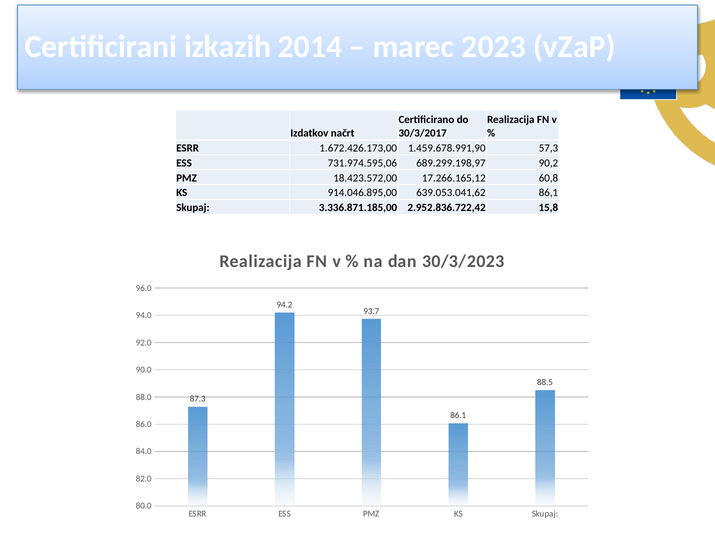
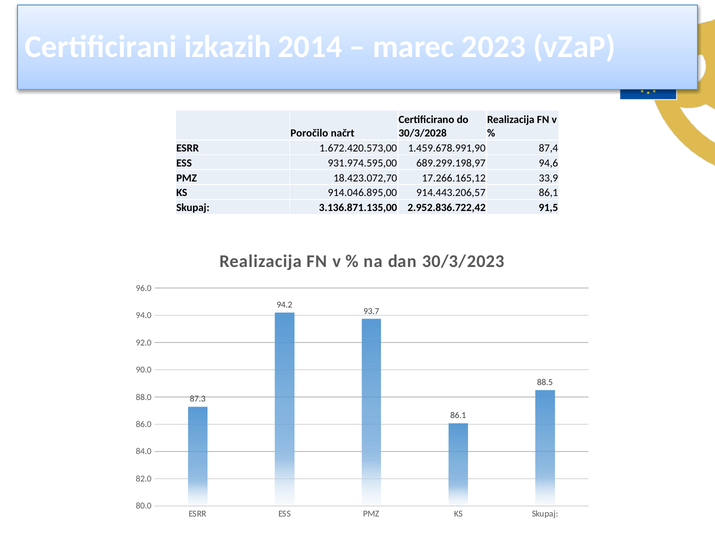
Izdatkov: Izdatkov -> Poročilo (309, 133)
30/3/2017: 30/3/2017 -> 30/3/2028 (423, 133)
1.672.426.173,00: 1.672.426.173,00 -> 1.672.420.573,00 (358, 148)
57,3: 57,3 -> 87,4 (548, 148)
731.974.595,06: 731.974.595,06 -> 931.974.595,00 (362, 163)
90,2: 90,2 -> 94,6 (548, 163)
18.423.572,00: 18.423.572,00 -> 18.423.072,70 (365, 178)
60,8: 60,8 -> 33,9 (548, 178)
639.053.041,62: 639.053.041,62 -> 914.443.206,57 (451, 193)
3.336.871.185,00: 3.336.871.185,00 -> 3.136.871.135,00 (358, 208)
15,8: 15,8 -> 91,5 (548, 208)
